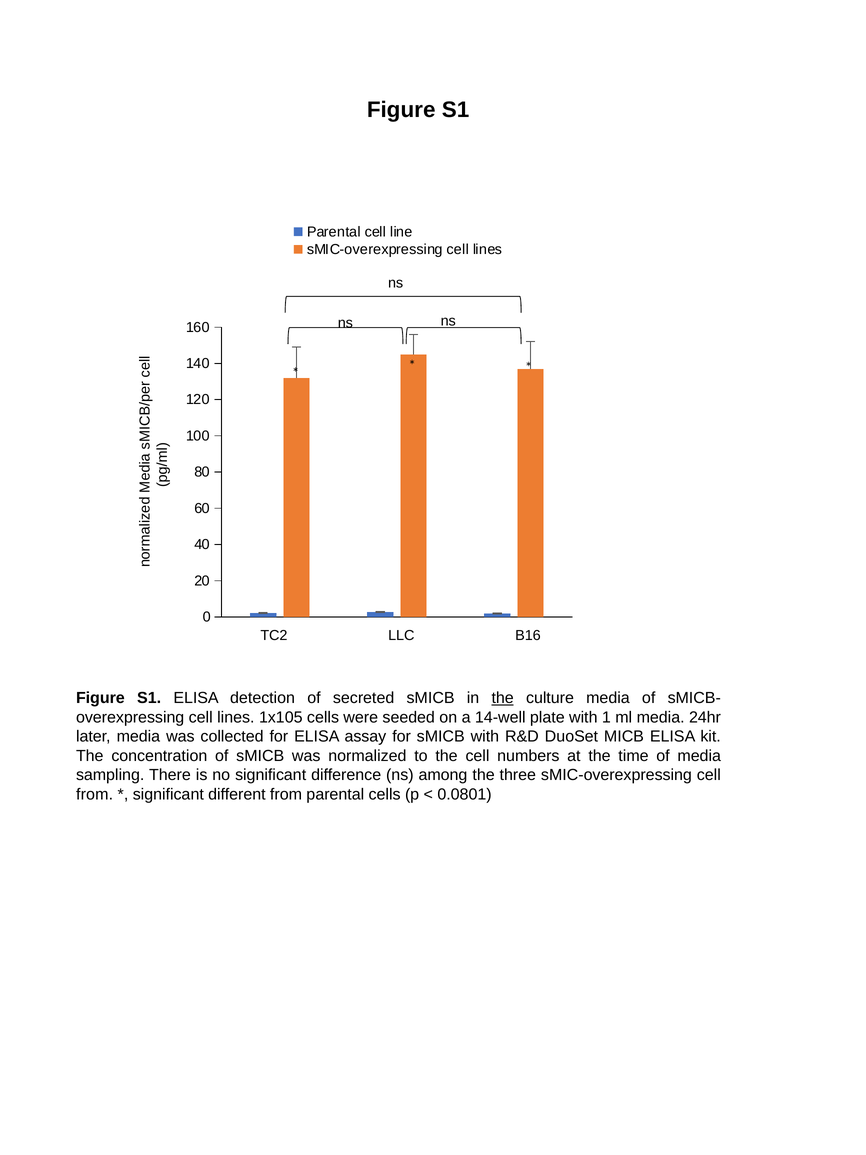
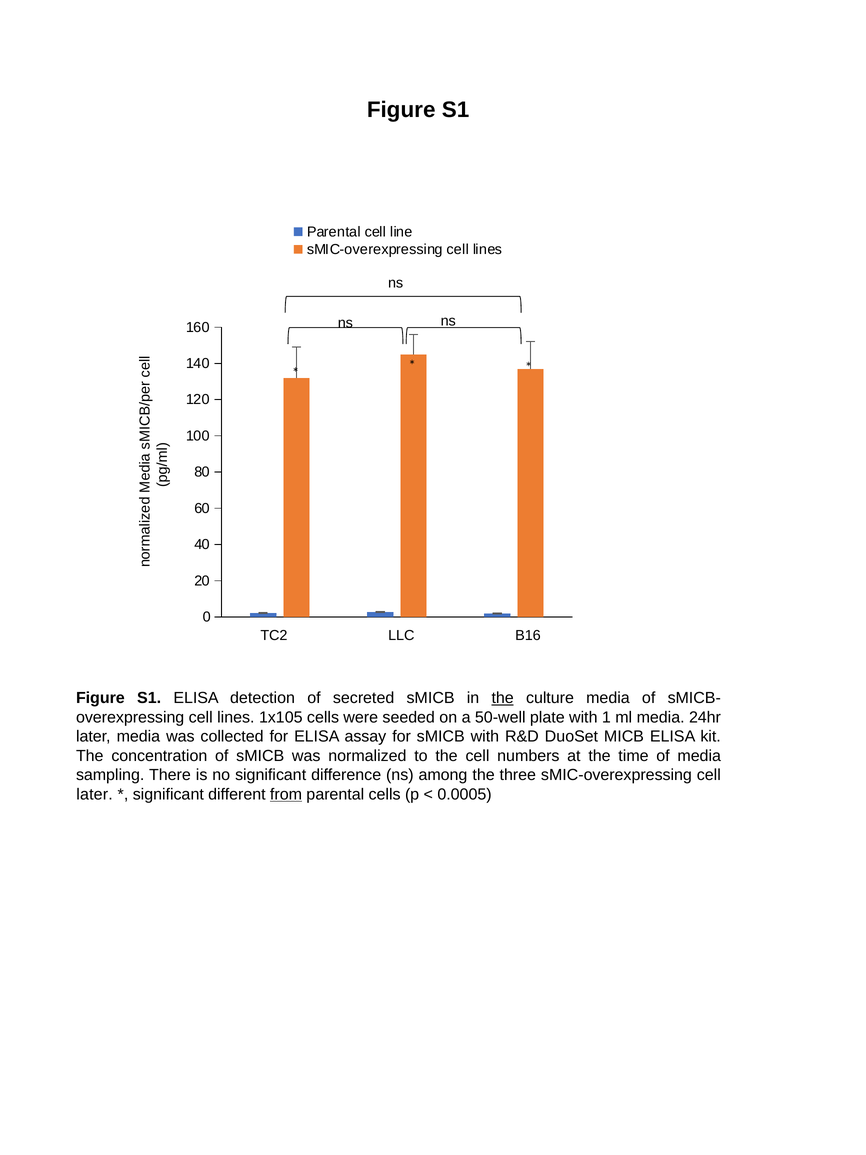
14-well: 14-well -> 50-well (500, 717)
from: from -> later (95, 794)
from underline: none -> present (286, 794)
0.0801: 0.0801 -> 0.0005 (465, 794)
